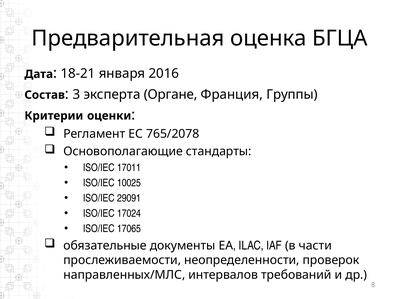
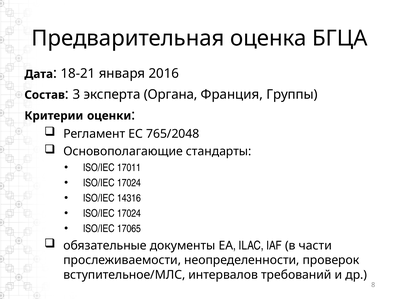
Органе: Органе -> Органа (171, 94)
765/2078: 765/2078 -> 765/2048 (173, 134)
10025: 10025 -> 17024 (129, 183)
29091: 29091 -> 14316 (129, 198)
направленных/МЛС: направленных/МЛС -> вступительное/МЛС (124, 275)
